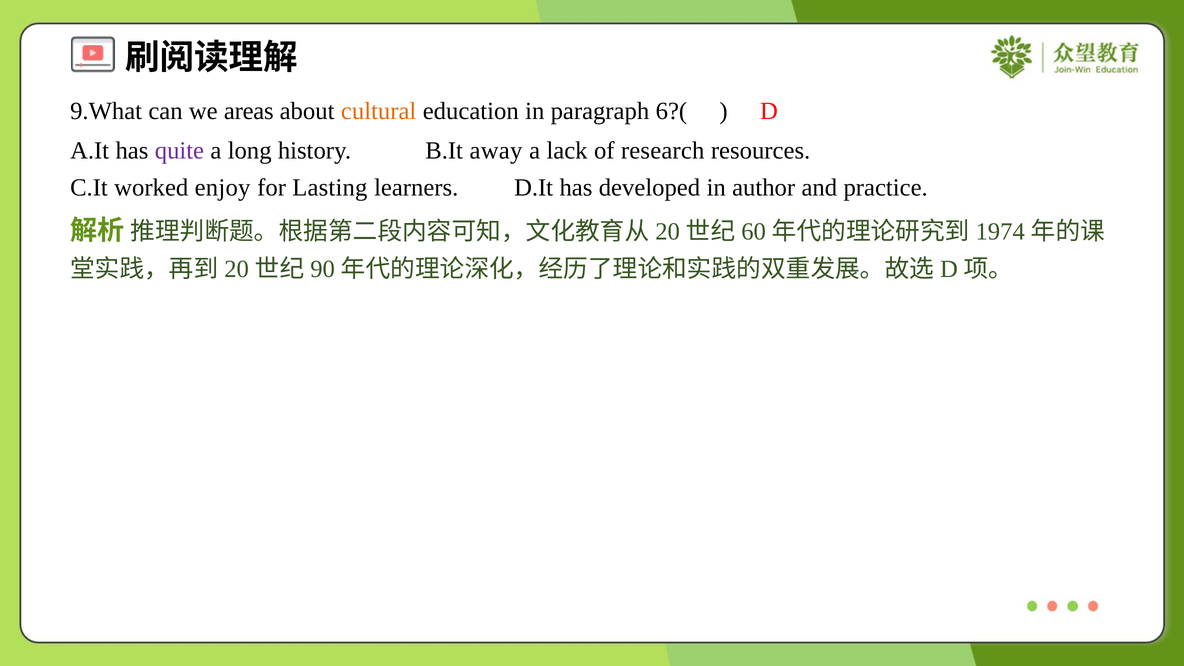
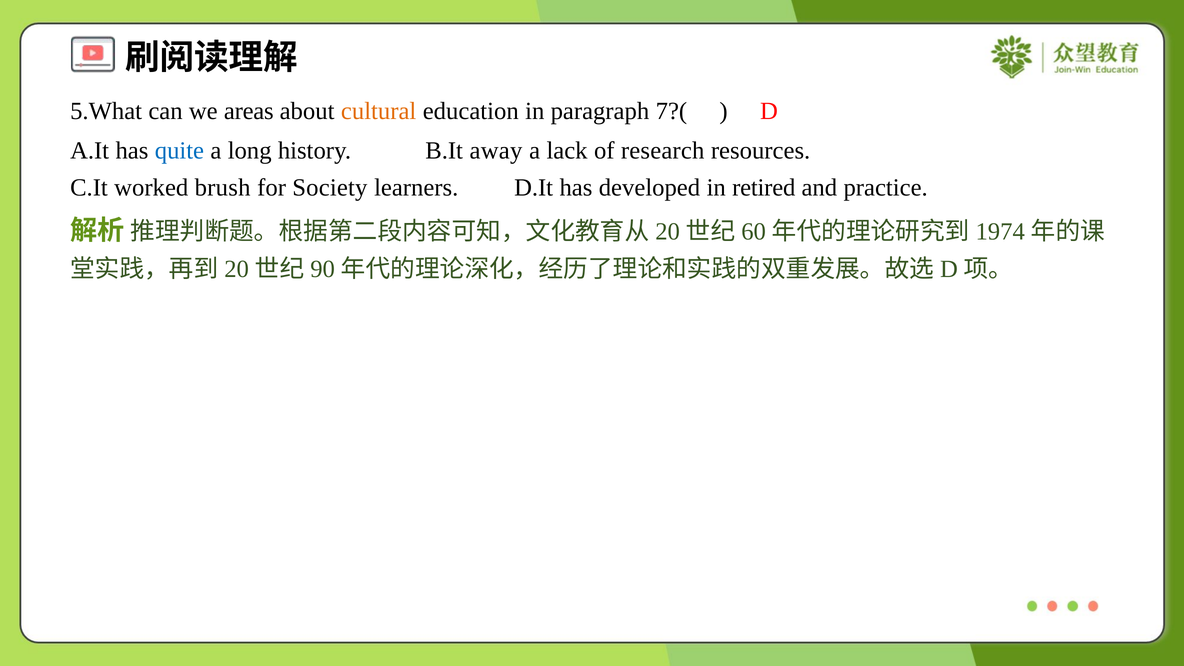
9.What: 9.What -> 5.What (106, 111)
6?(: 6?( -> 7?( (671, 111)
quite colour: purple -> blue (179, 150)
enjoy: enjoy -> brush (223, 187)
Lasting: Lasting -> Society (330, 187)
author: author -> retired (764, 187)
